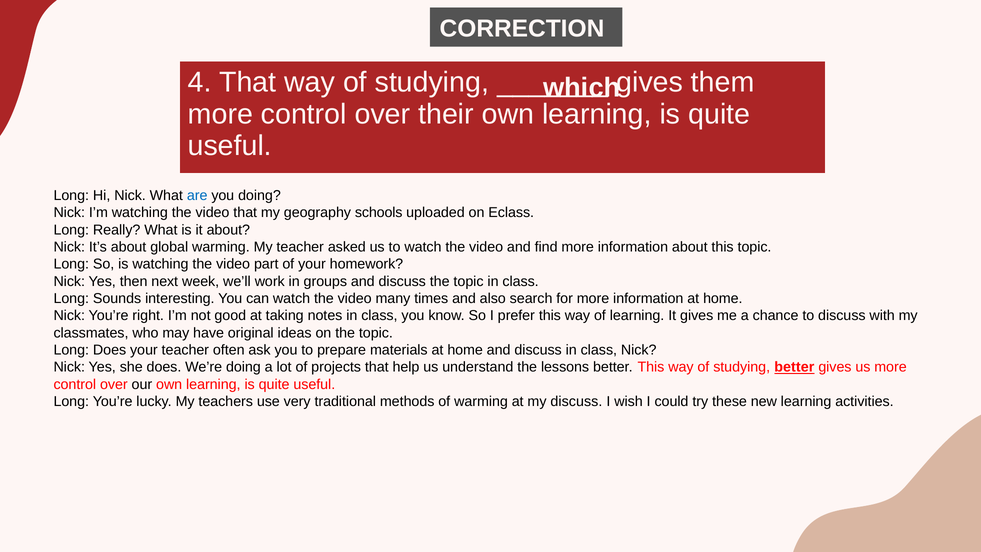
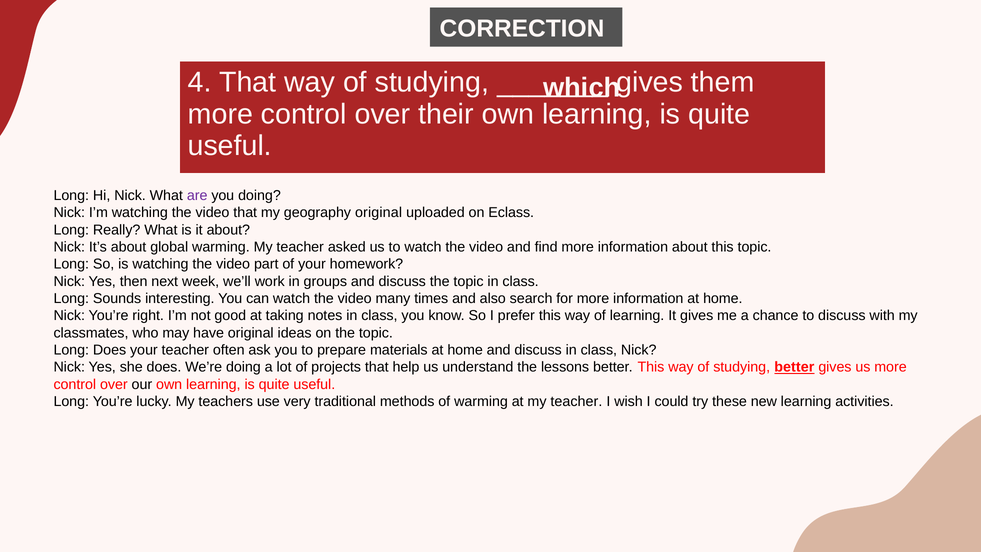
are colour: blue -> purple (197, 196)
geography schools: schools -> original (379, 213)
at my discuss: discuss -> teacher (576, 401)
